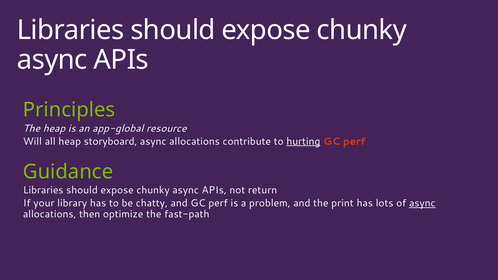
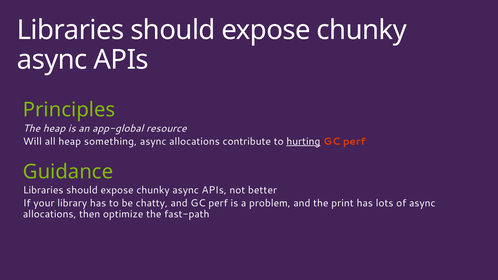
storyboard: storyboard -> something (110, 141)
return: return -> better (263, 190)
async underline: present -> none (422, 203)
